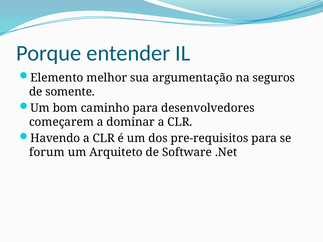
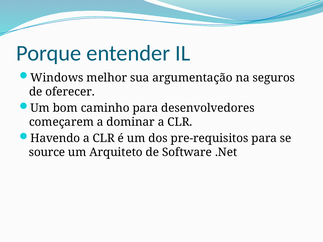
Elemento: Elemento -> Windows (57, 78)
somente: somente -> oferecer (70, 92)
forum: forum -> source (47, 152)
